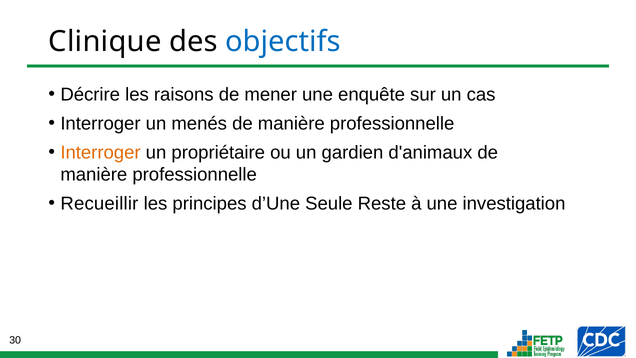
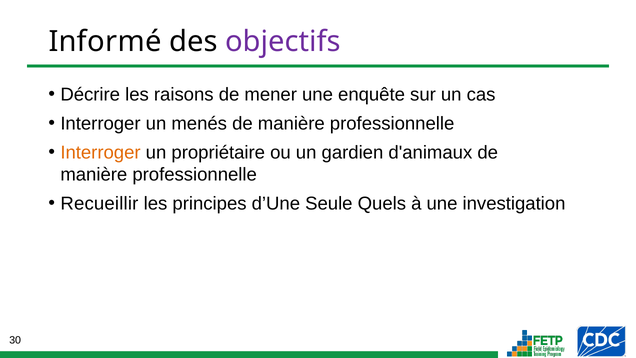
Clinique: Clinique -> Informé (105, 42)
objectifs colour: blue -> purple (283, 42)
Reste: Reste -> Quels (382, 203)
